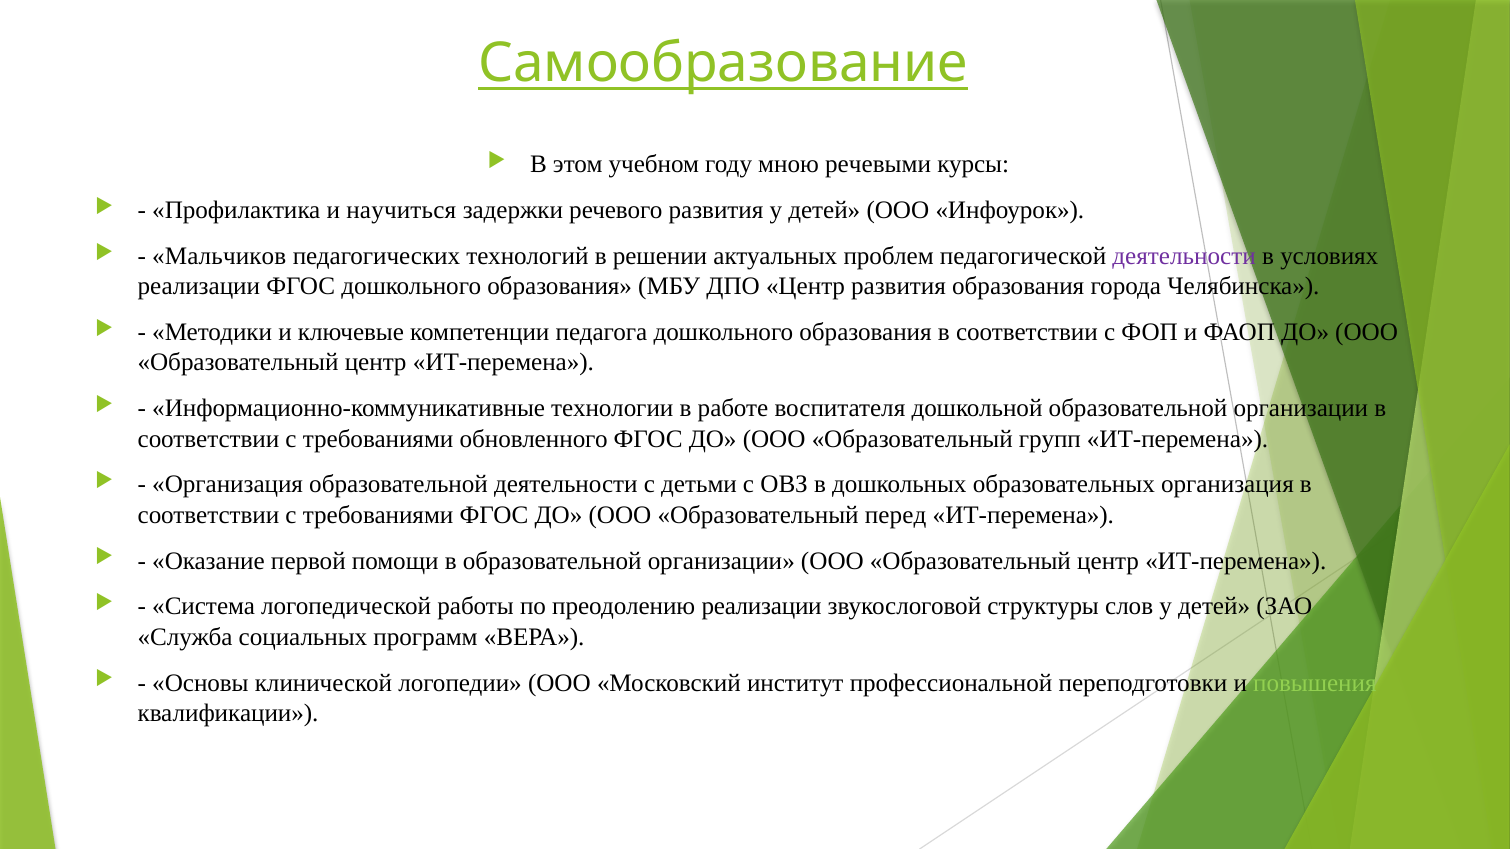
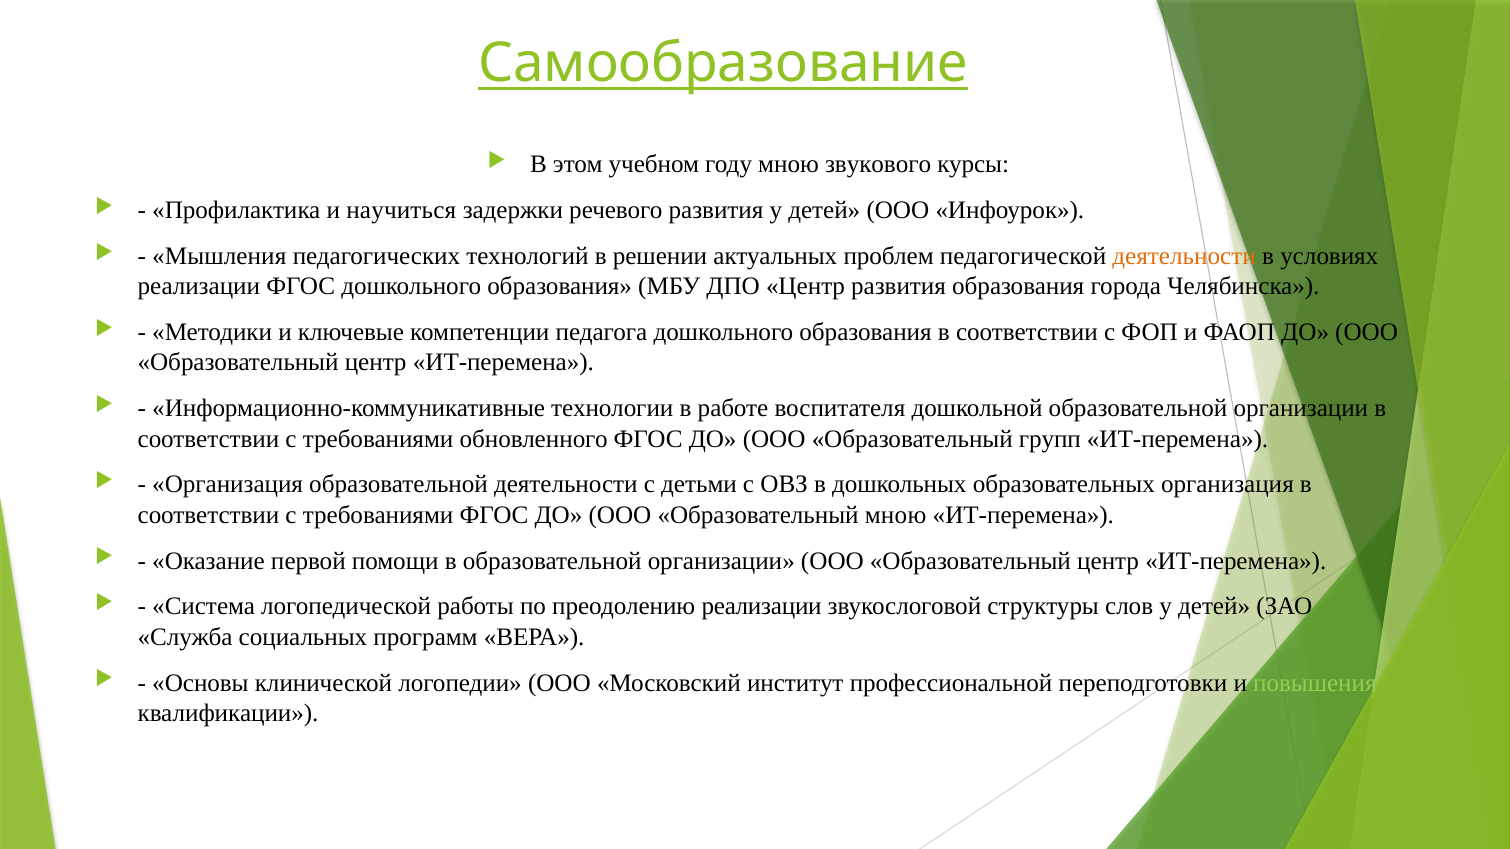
речевыми: речевыми -> звукового (878, 165)
Мальчиков: Мальчиков -> Мышления (219, 257)
деятельности colour: purple -> orange (1184, 257)
Образовательный перед: перед -> мною (896, 515)
